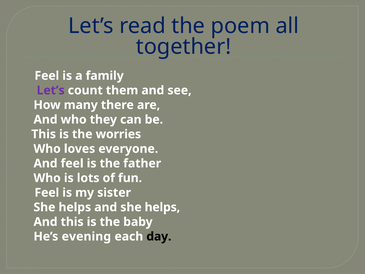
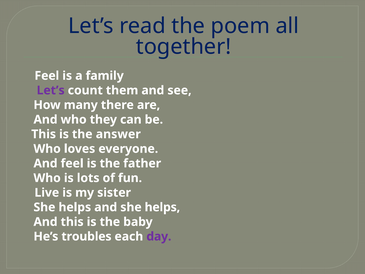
worries: worries -> answer (118, 134)
Feel: Feel -> Live (47, 192)
evening: evening -> troubles (86, 236)
day colour: black -> purple (159, 236)
